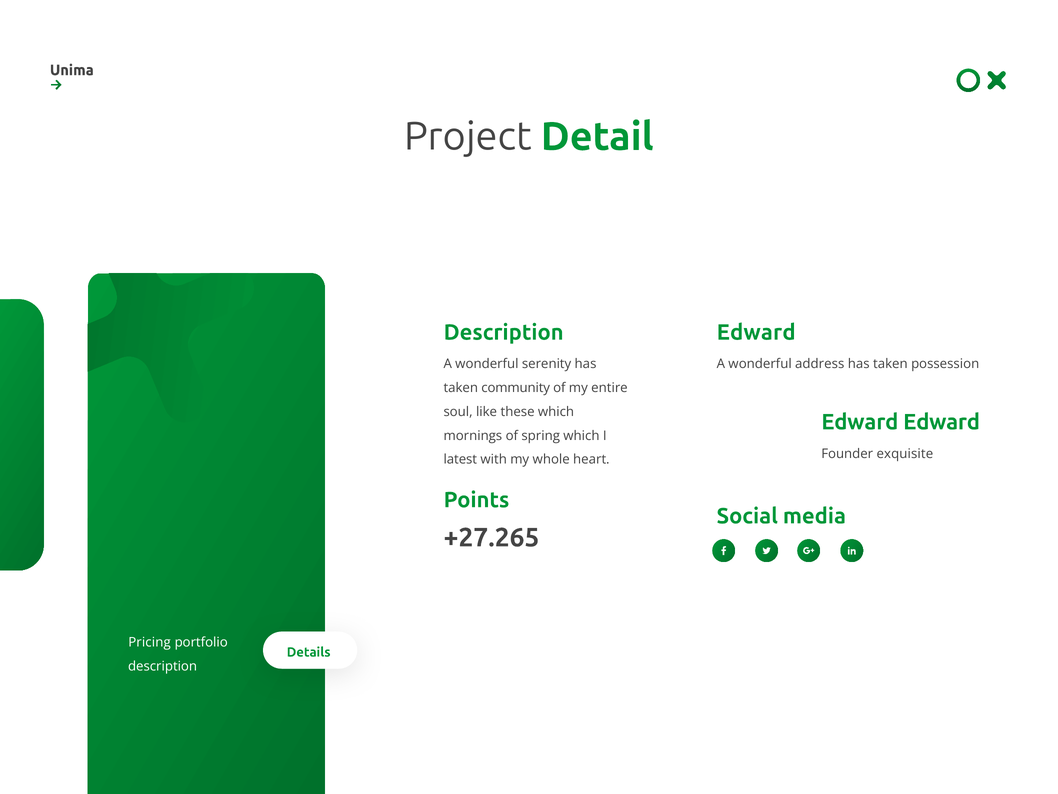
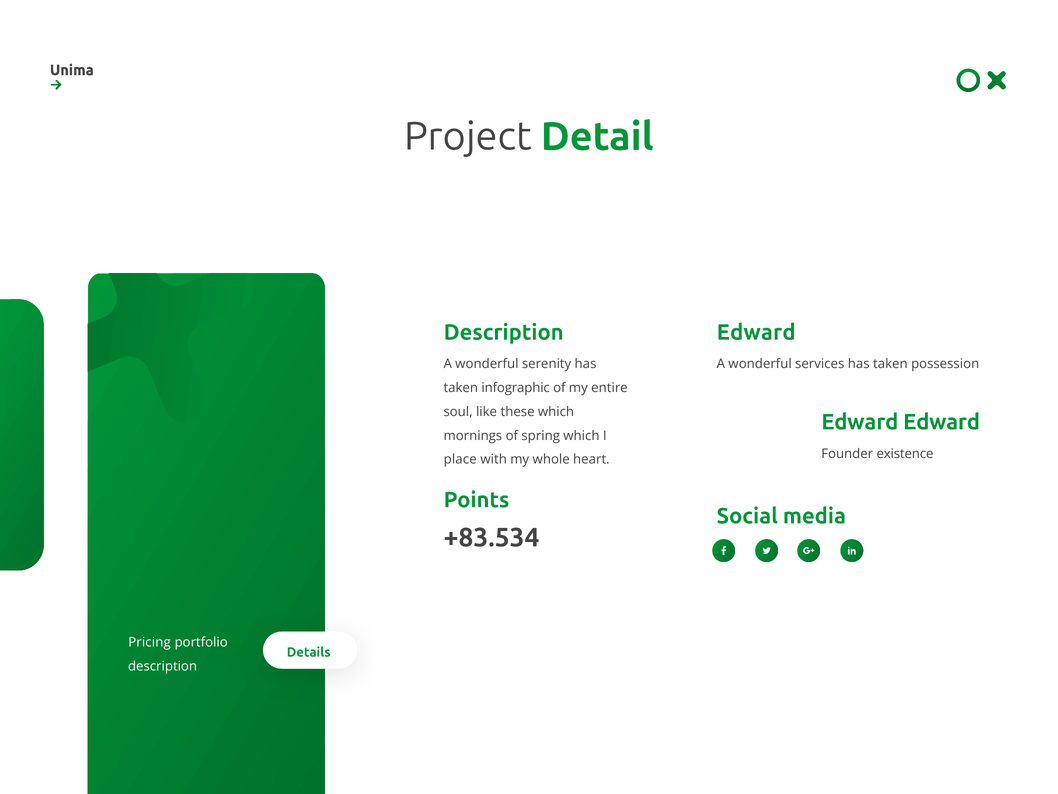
address: address -> services (820, 364)
community: community -> infographic (516, 388)
exquisite: exquisite -> existence (905, 453)
latest: latest -> place (460, 459)
+27.265: +27.265 -> +83.534 (491, 537)
